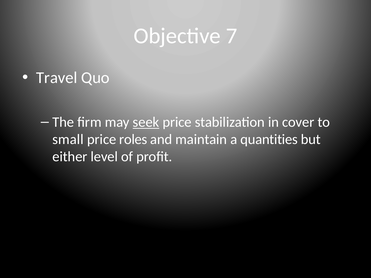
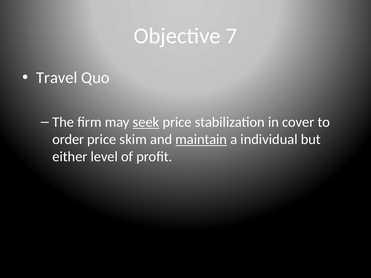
small: small -> order (68, 140)
roles: roles -> skim (133, 140)
maintain underline: none -> present (201, 140)
quantities: quantities -> individual (269, 140)
